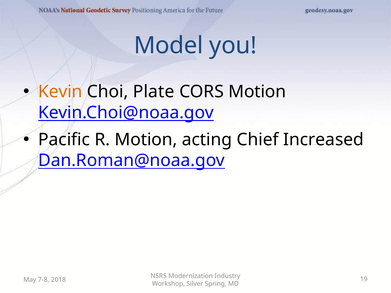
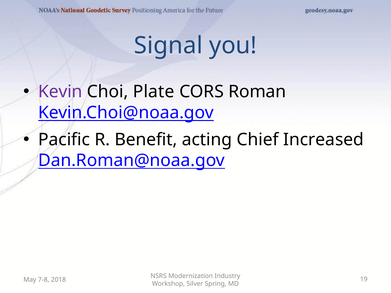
Model: Model -> Signal (168, 46)
Kevin colour: orange -> purple (60, 92)
CORS Motion: Motion -> Roman (257, 92)
R Motion: Motion -> Benefit (146, 140)
